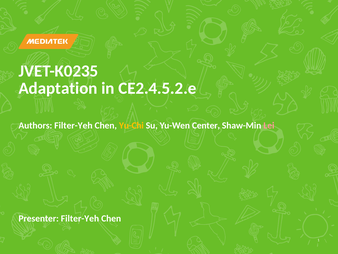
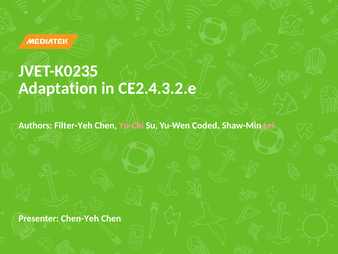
CE2.4.5.2.e: CE2.4.5.2.e -> CE2.4.3.2.e (157, 88)
Yu-Chi colour: yellow -> pink (131, 125)
Center: Center -> Coded (206, 125)
Presenter Filter-Yeh: Filter-Yeh -> Chen-Yeh (80, 218)
